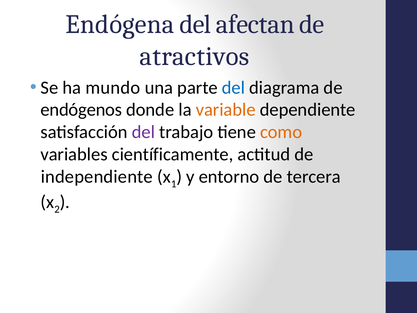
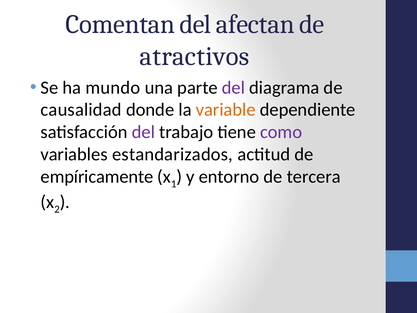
Endógena: Endógena -> Comentan (120, 24)
del colour: blue -> purple (233, 87)
endógenos: endógenos -> causalidad (81, 110)
como colour: orange -> purple (281, 132)
científicamente: científicamente -> estandarizados (173, 154)
independiente: independiente -> empíricamente (97, 176)
